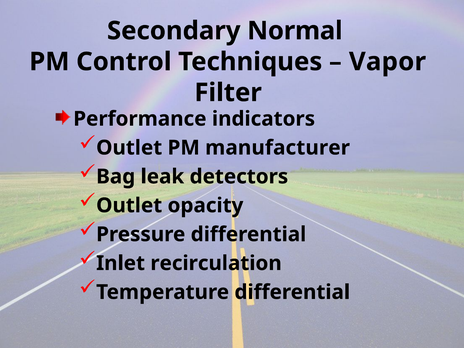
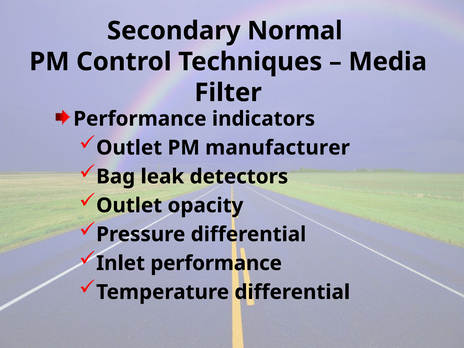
Vapor: Vapor -> Media (388, 62)
Inlet recirculation: recirculation -> performance (216, 263)
